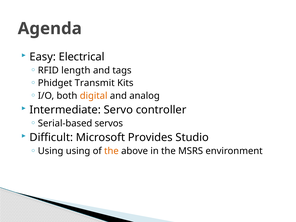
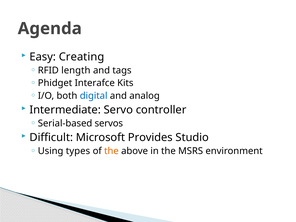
Electrical: Electrical -> Creating (82, 57)
Transmit: Transmit -> Interafce (95, 83)
digital colour: orange -> blue (94, 96)
Using using: using -> types (78, 151)
